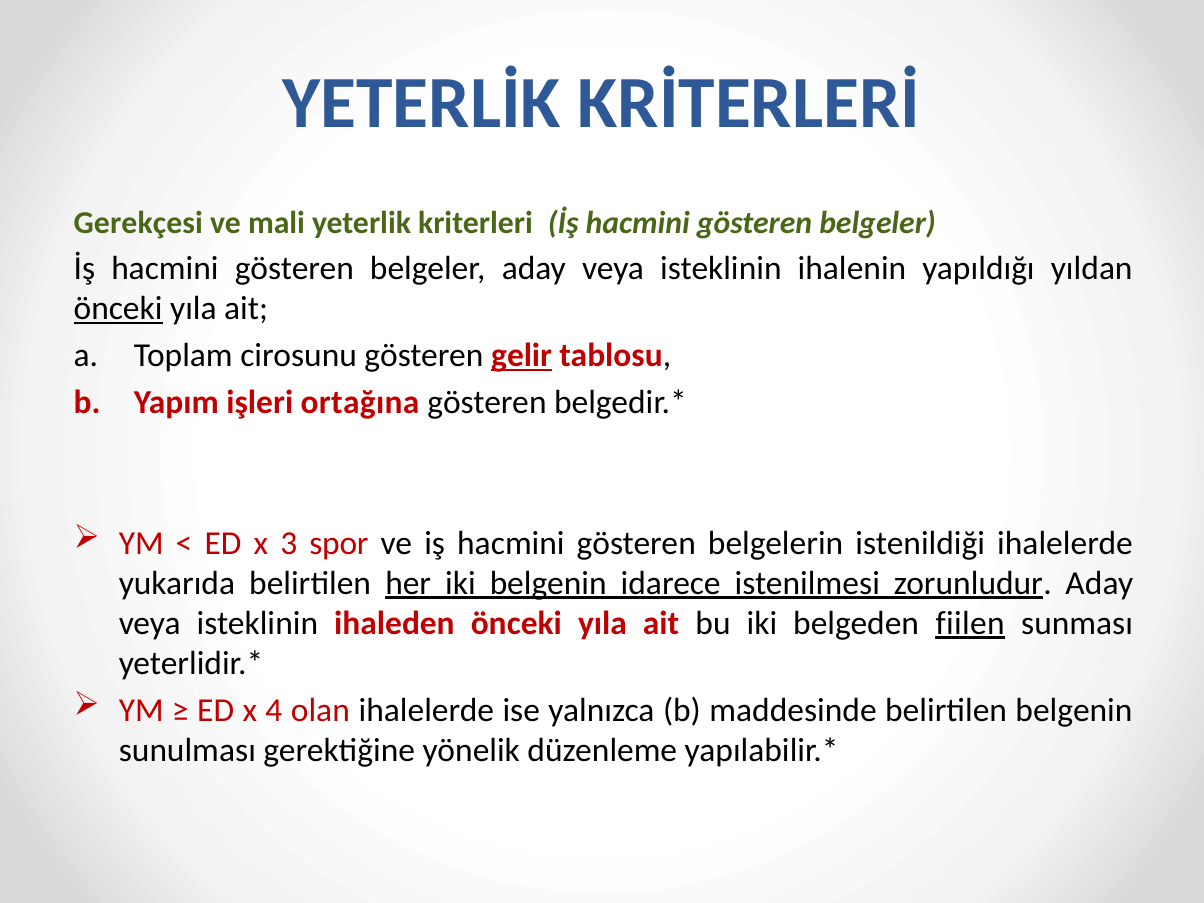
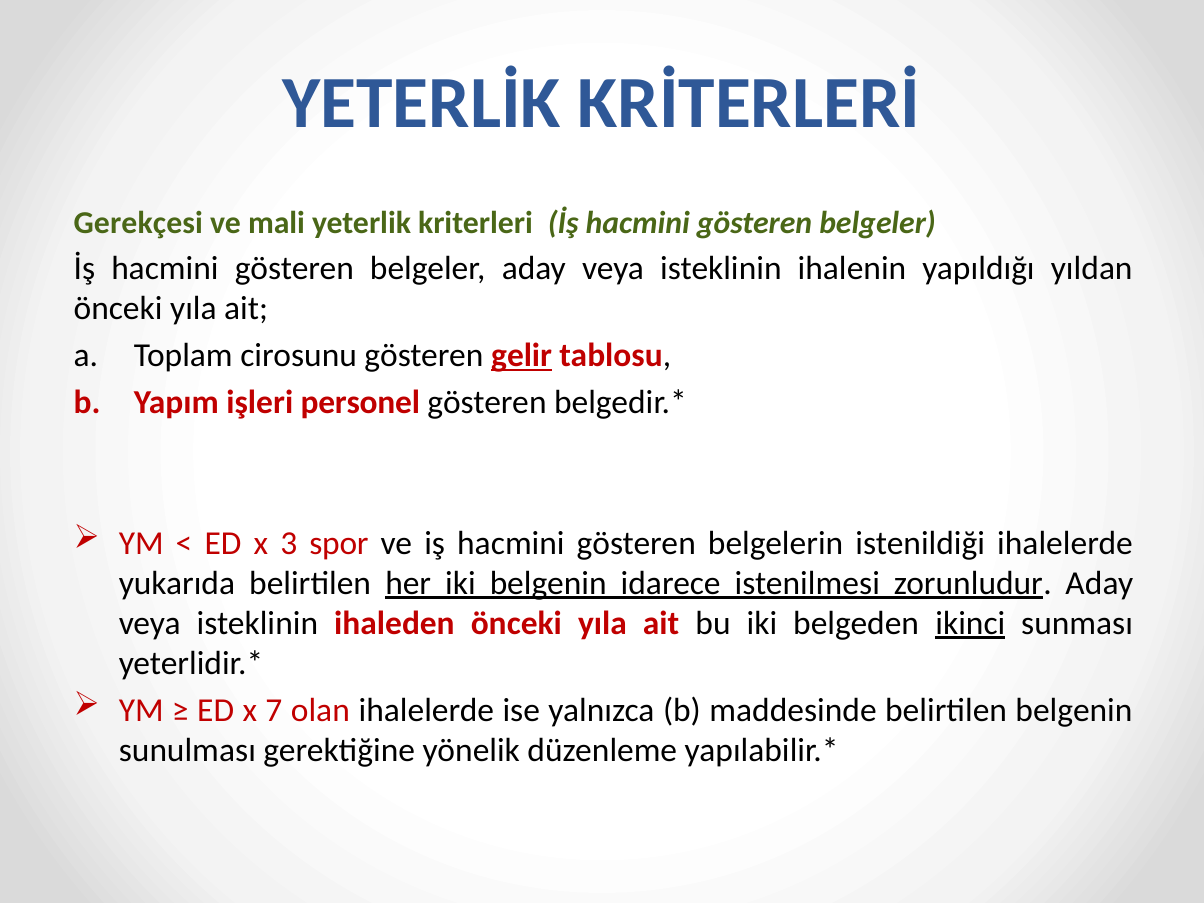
önceki underline: present -> none (118, 309)
ortağına: ortağına -> personel (360, 403)
fiilen: fiilen -> ikinci (970, 623)
4: 4 -> 7 (274, 710)
